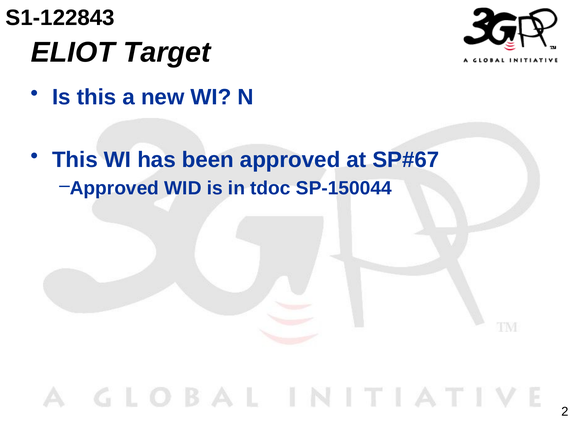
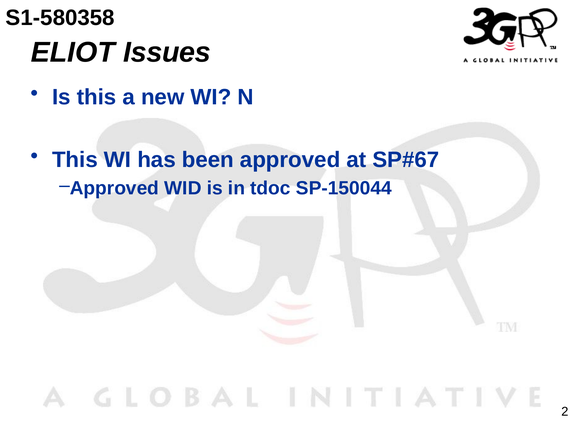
S1-122843: S1-122843 -> S1-580358 (60, 18)
Target: Target -> Issues (167, 53)
